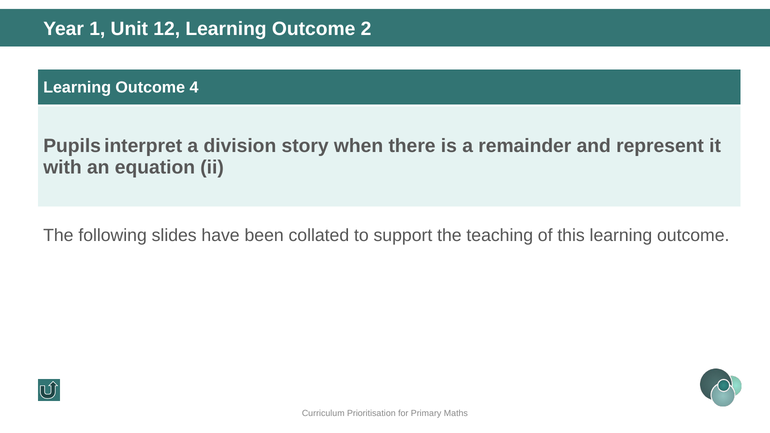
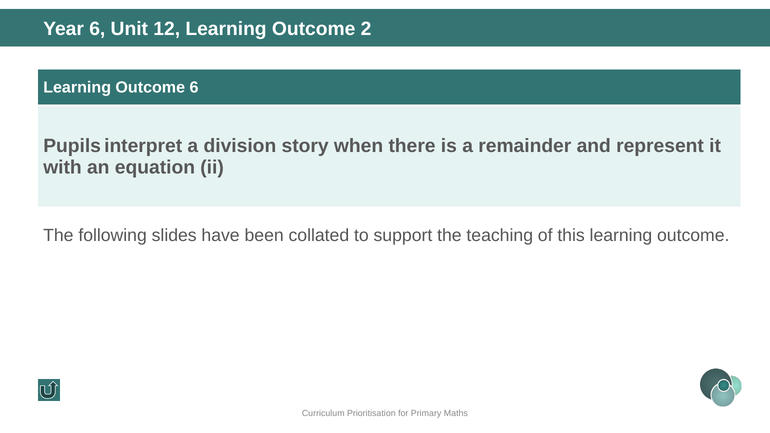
Year 1: 1 -> 6 (97, 29)
Outcome 4: 4 -> 6 (194, 88)
